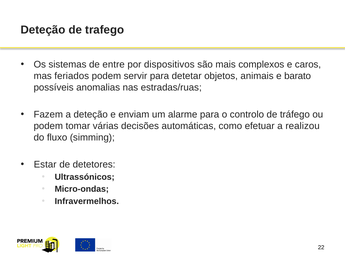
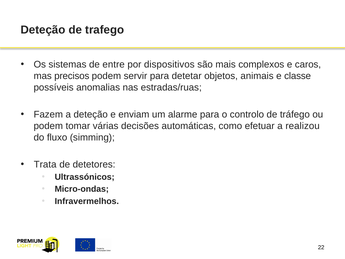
feriados: feriados -> precisos (72, 76)
barato: barato -> classe (298, 76)
Estar: Estar -> Trata (45, 164)
